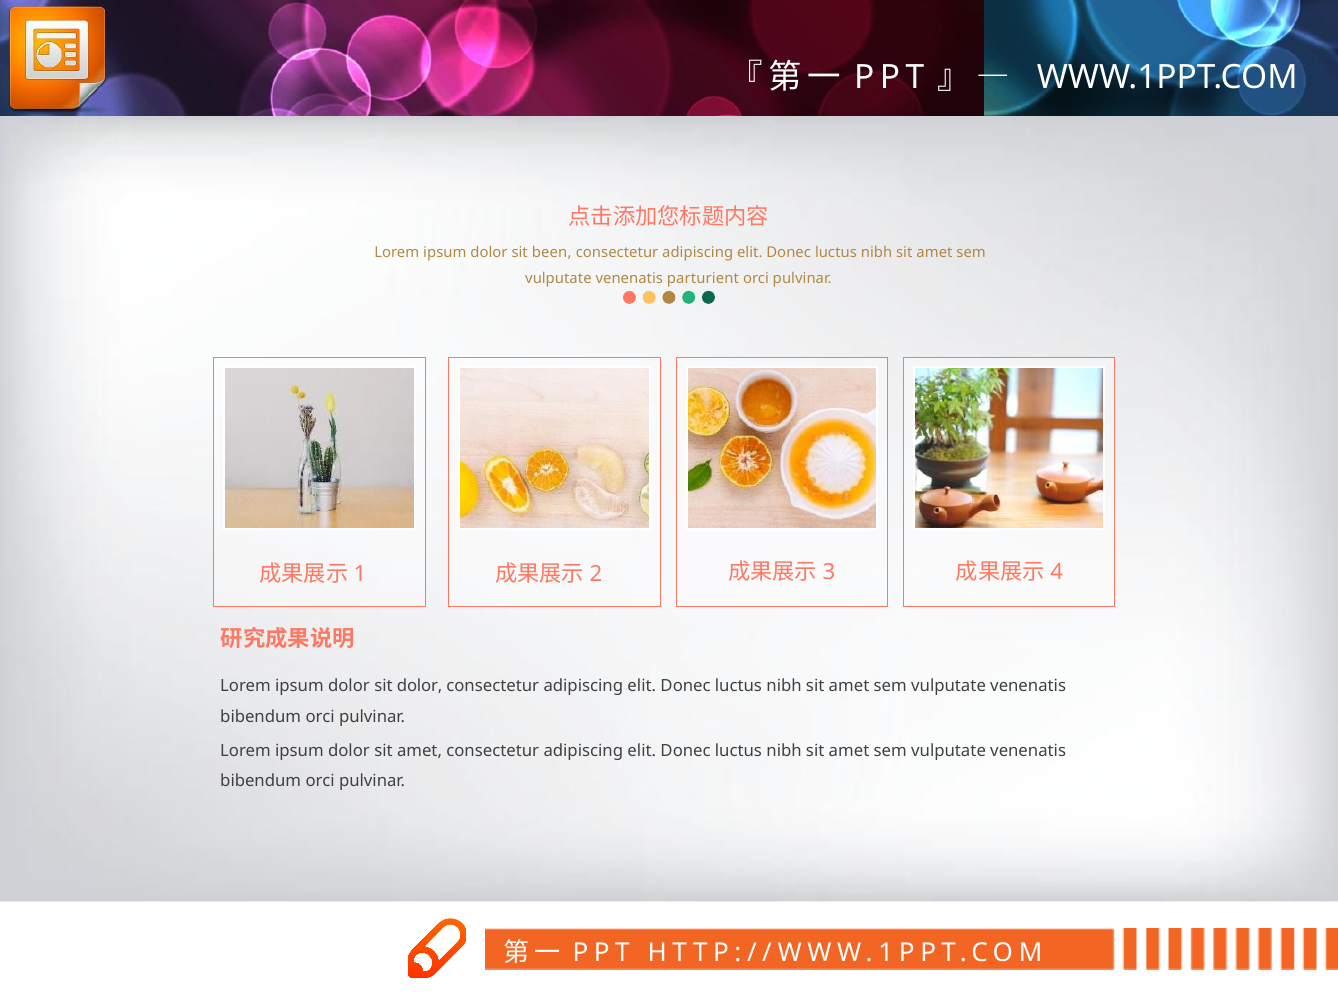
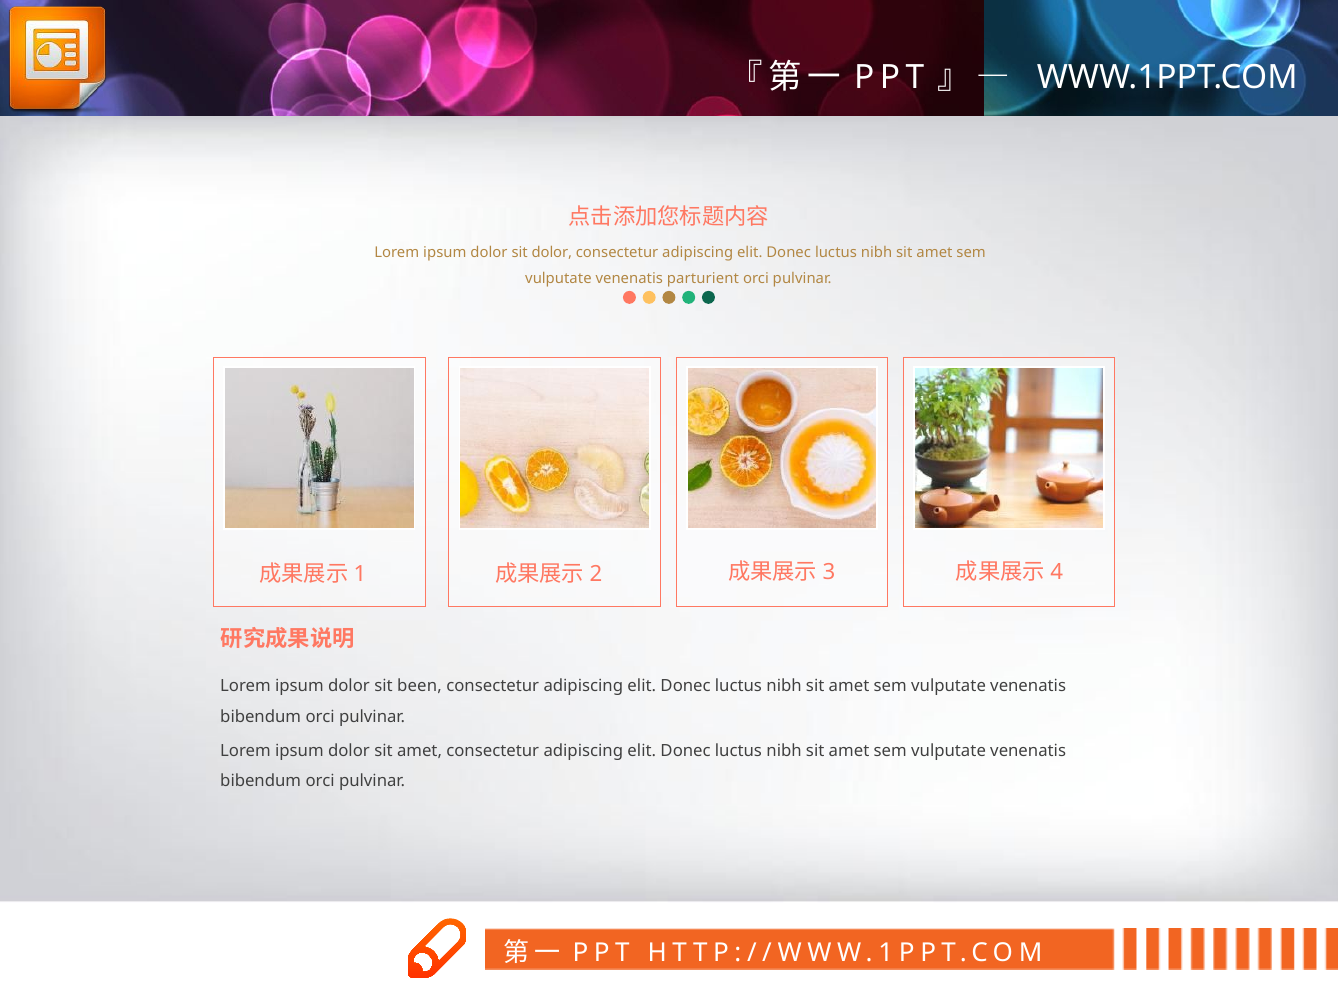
sit been: been -> dolor (552, 252)
sit dolor: dolor -> been (419, 686)
